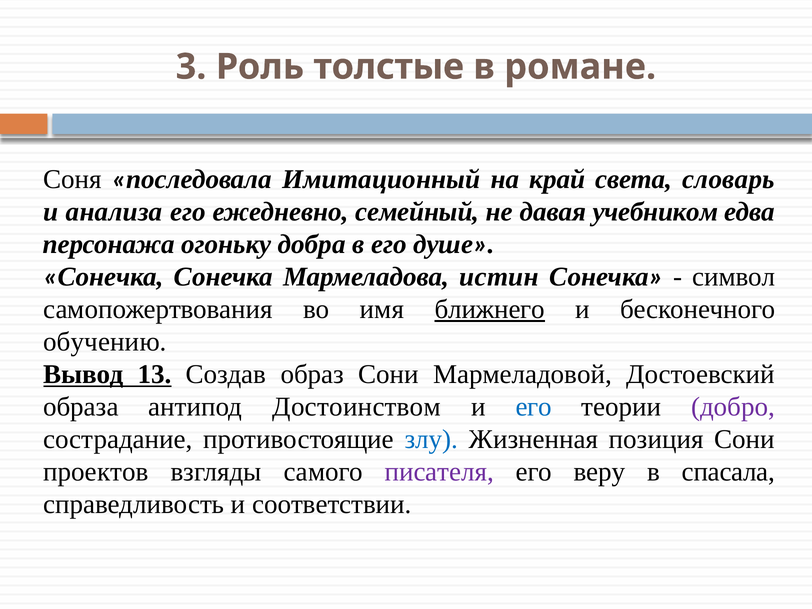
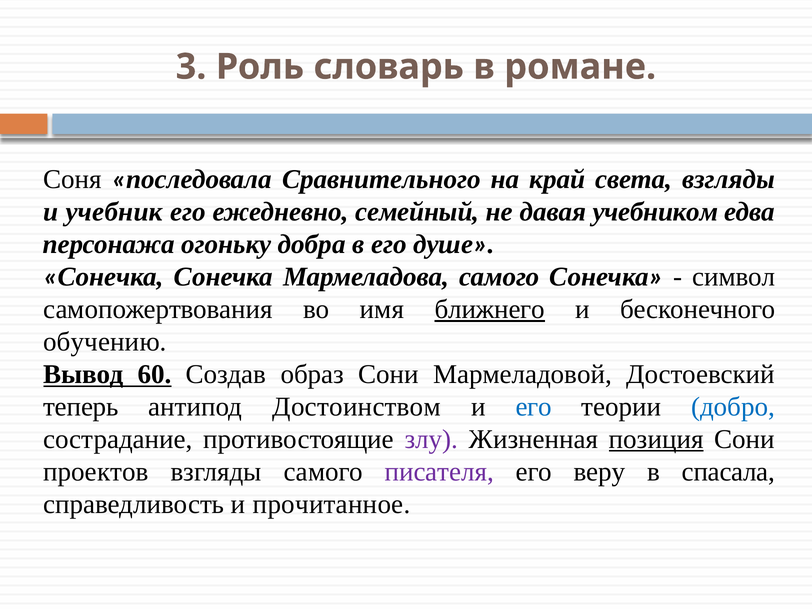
толстые: толстые -> словарь (389, 67)
Имитационный: Имитационный -> Сравнительного (381, 179)
света словарь: словарь -> взгляды (729, 179)
анализа: анализа -> учебник (114, 212)
Мармеладова истин: истин -> самого (499, 277)
13: 13 -> 60 (155, 374)
образа: образа -> теперь (81, 407)
добро colour: purple -> blue (733, 407)
злу colour: blue -> purple (431, 439)
позиция underline: none -> present (656, 439)
соответствии: соответствии -> прочитанное (332, 504)
